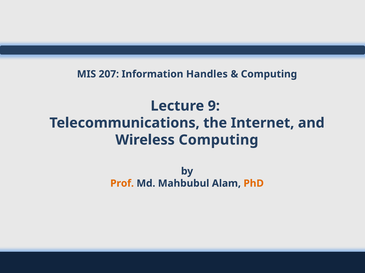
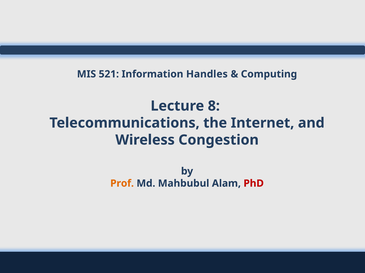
207: 207 -> 521 (109, 74)
9: 9 -> 8 (214, 106)
Wireless Computing: Computing -> Congestion (219, 140)
PhD colour: orange -> red (254, 184)
